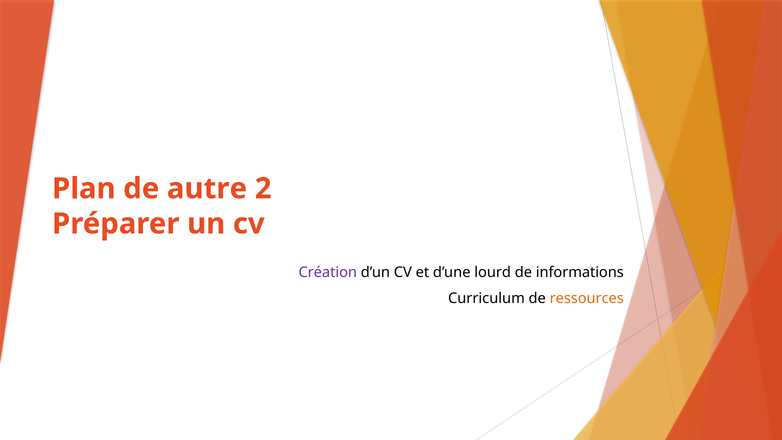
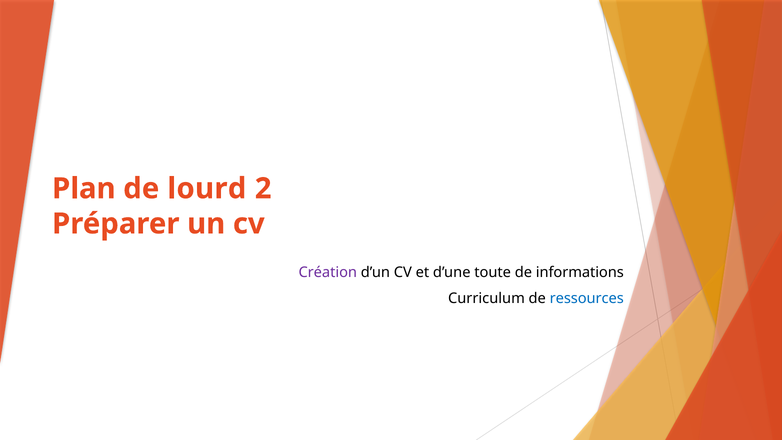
autre: autre -> lourd (207, 189)
lourd: lourd -> toute (493, 273)
ressources colour: orange -> blue (587, 298)
